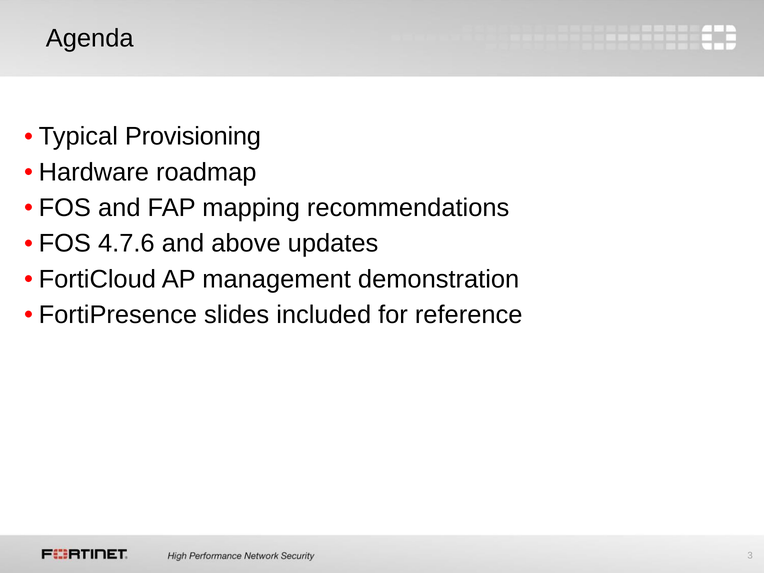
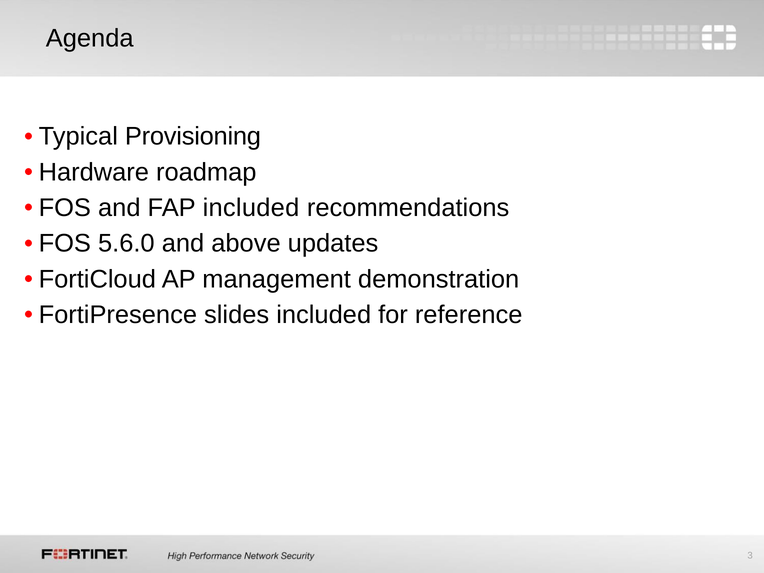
FAP mapping: mapping -> included (251, 208)
4.7.6: 4.7.6 -> 5.6.0 (126, 244)
